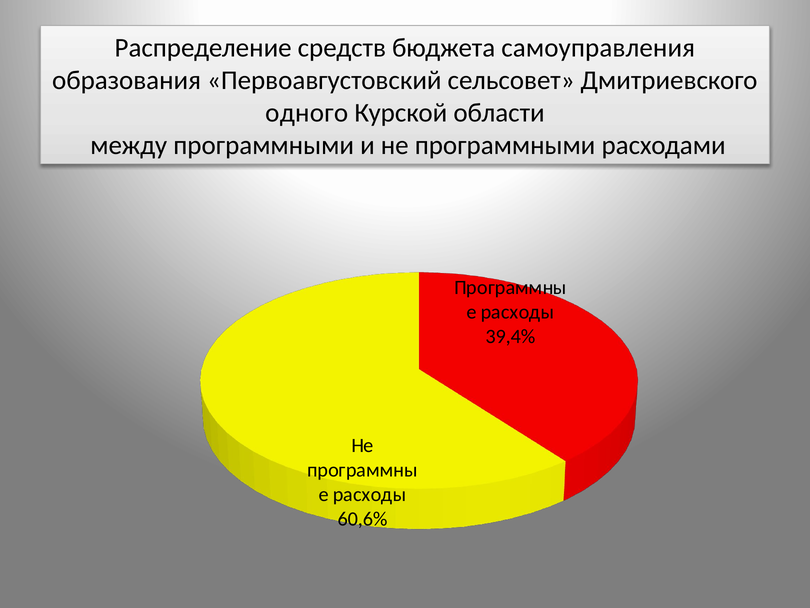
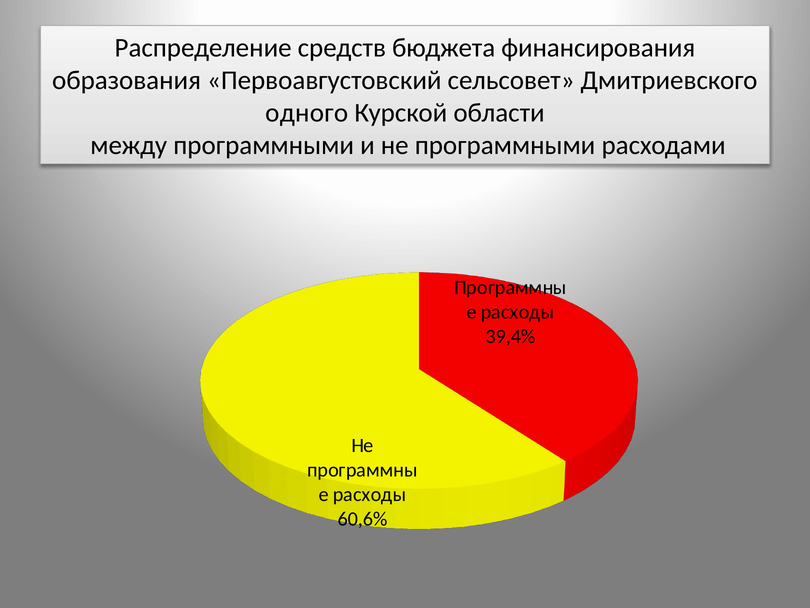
самоуправления: самоуправления -> финансирования (598, 48)
